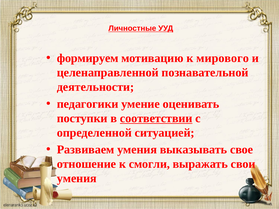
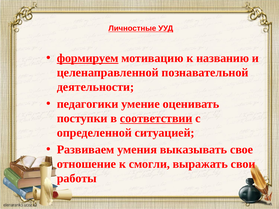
формируем underline: none -> present (88, 58)
мирового: мирового -> названию (223, 58)
умения: умения -> работы (77, 179)
